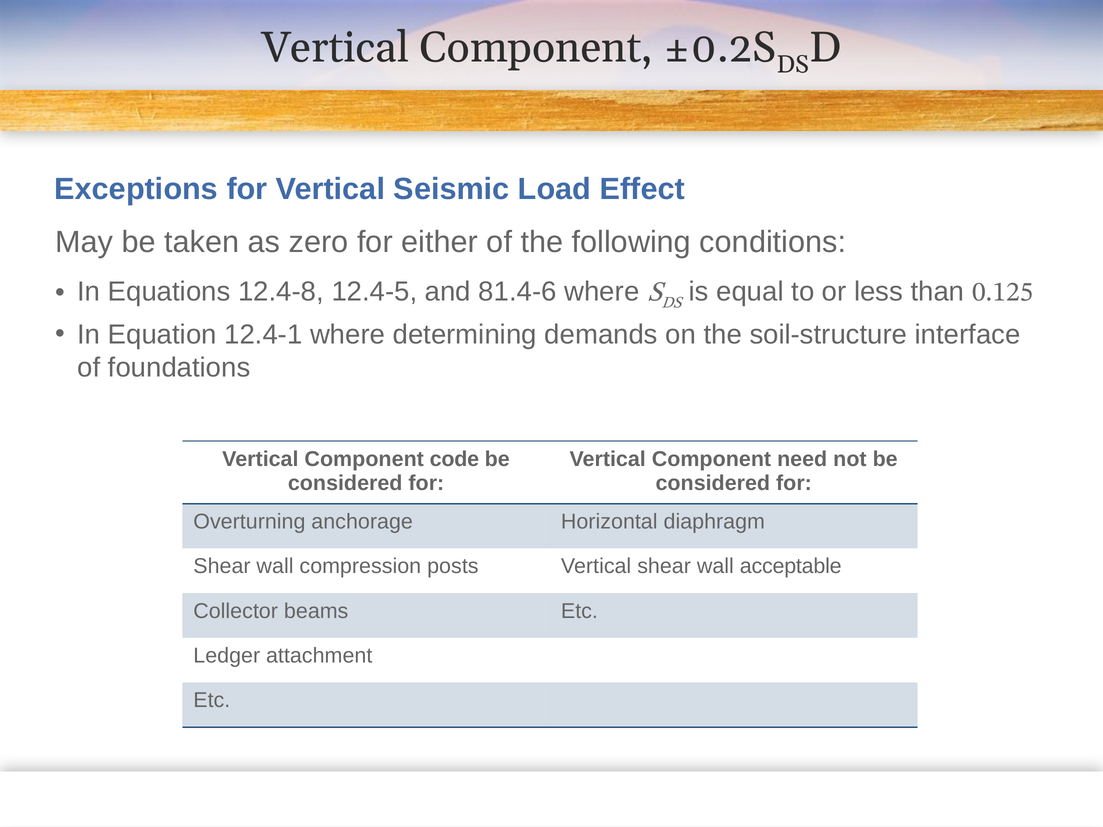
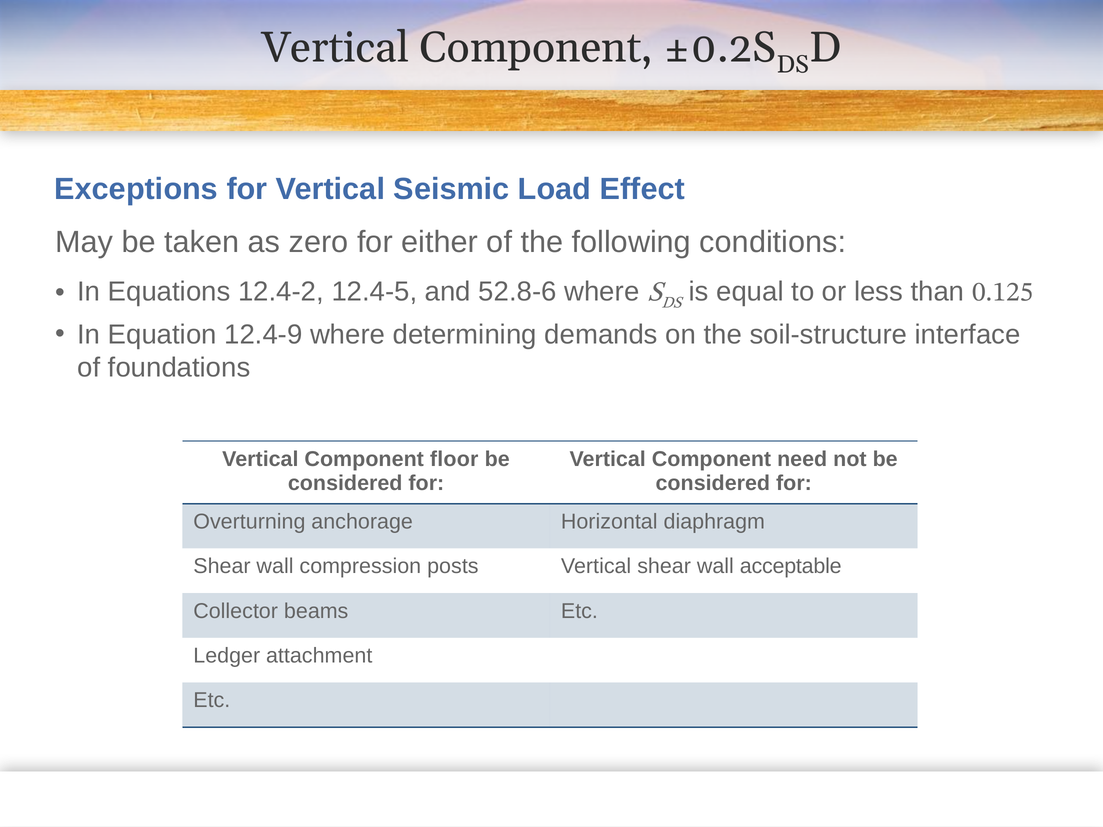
12.4-8: 12.4-8 -> 12.4-2 (281, 292)
81.4-6: 81.4-6 -> 52.8-6 (518, 292)
12.4-1: 12.4-1 -> 12.4-9 (263, 335)
code: code -> floor (454, 459)
